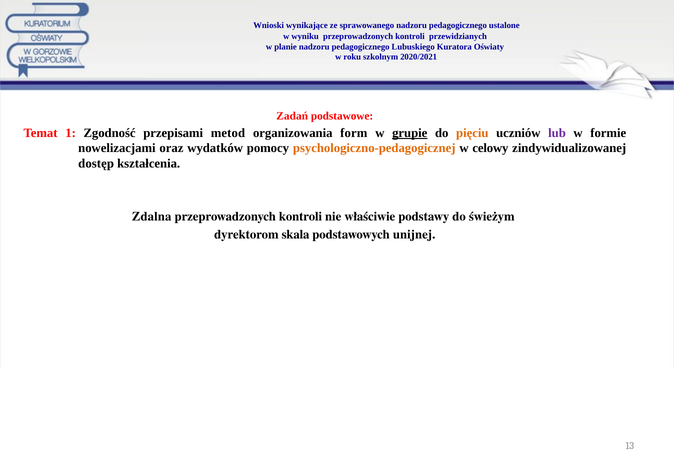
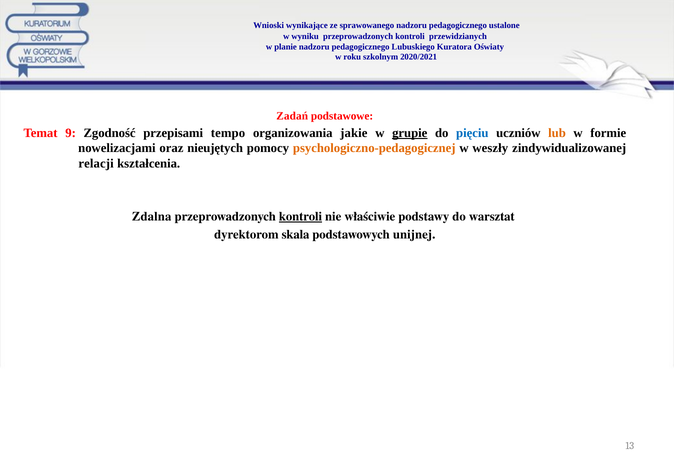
1: 1 -> 9 (71, 133)
metod: metod -> tempo (228, 133)
form: form -> jakie (354, 133)
pięciu colour: orange -> blue (472, 133)
lub colour: purple -> orange (557, 133)
wydatków: wydatków -> nieujętych (215, 148)
celowy: celowy -> weszły (490, 148)
dostęp: dostęp -> relacji (96, 163)
kontroli underline: none -> present (301, 216)
świeżym: świeżym -> warsztat (492, 216)
